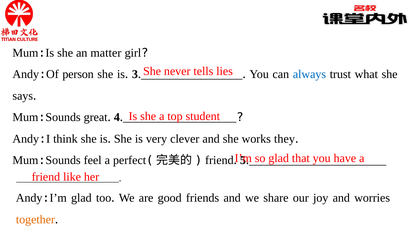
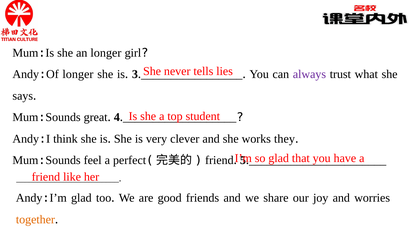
an matter: matter -> longer (106, 53)
Andy:Of person: person -> longer (78, 75)
always colour: blue -> purple (309, 75)
